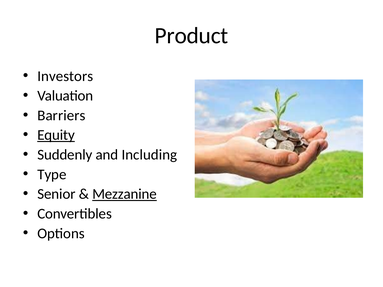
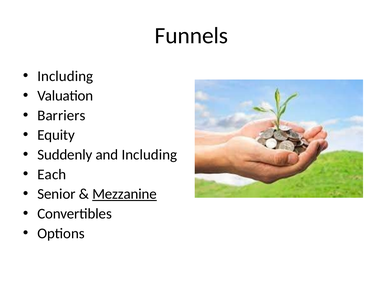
Product: Product -> Funnels (191, 36)
Investors: Investors -> Including (65, 76)
Equity underline: present -> none (56, 135)
Type: Type -> Each (52, 175)
